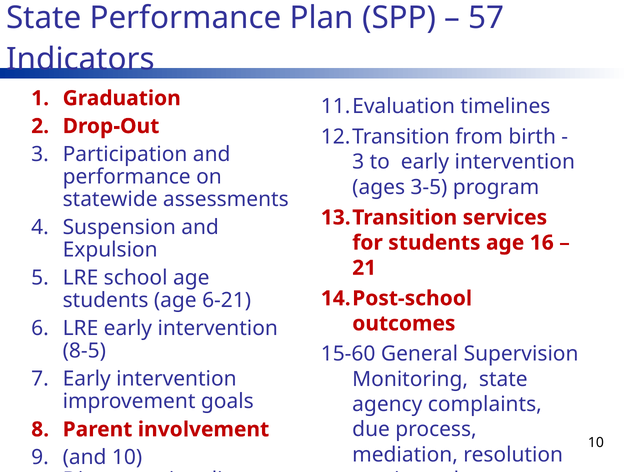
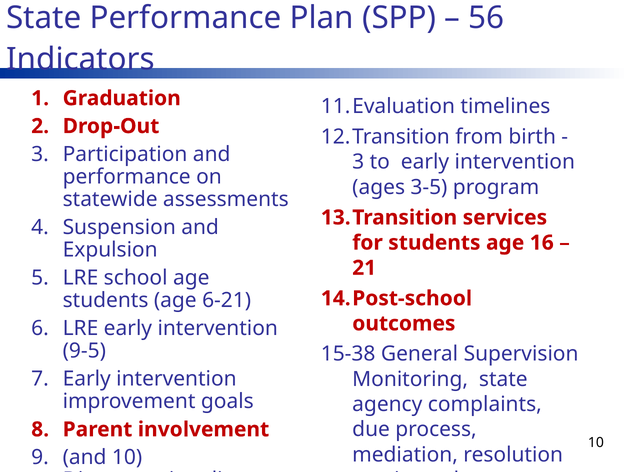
57: 57 -> 56 (486, 18)
8-5: 8-5 -> 9-5 (84, 351)
15-60: 15-60 -> 15-38 (348, 354)
